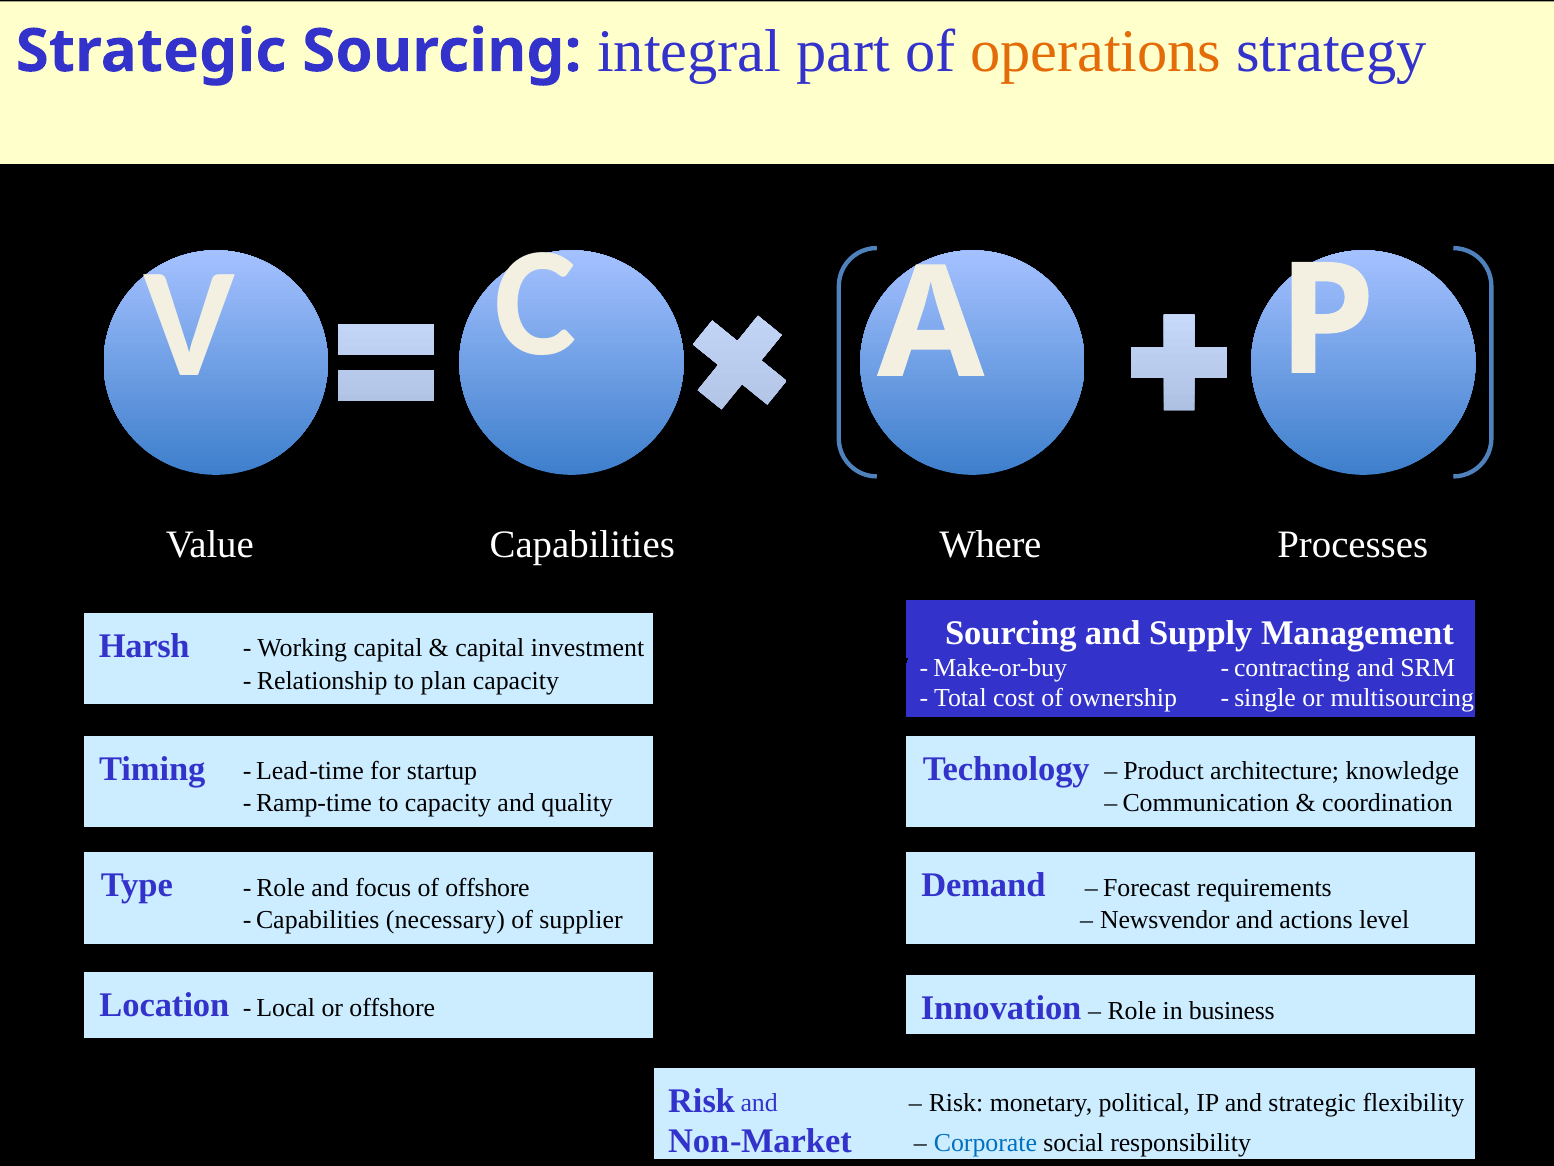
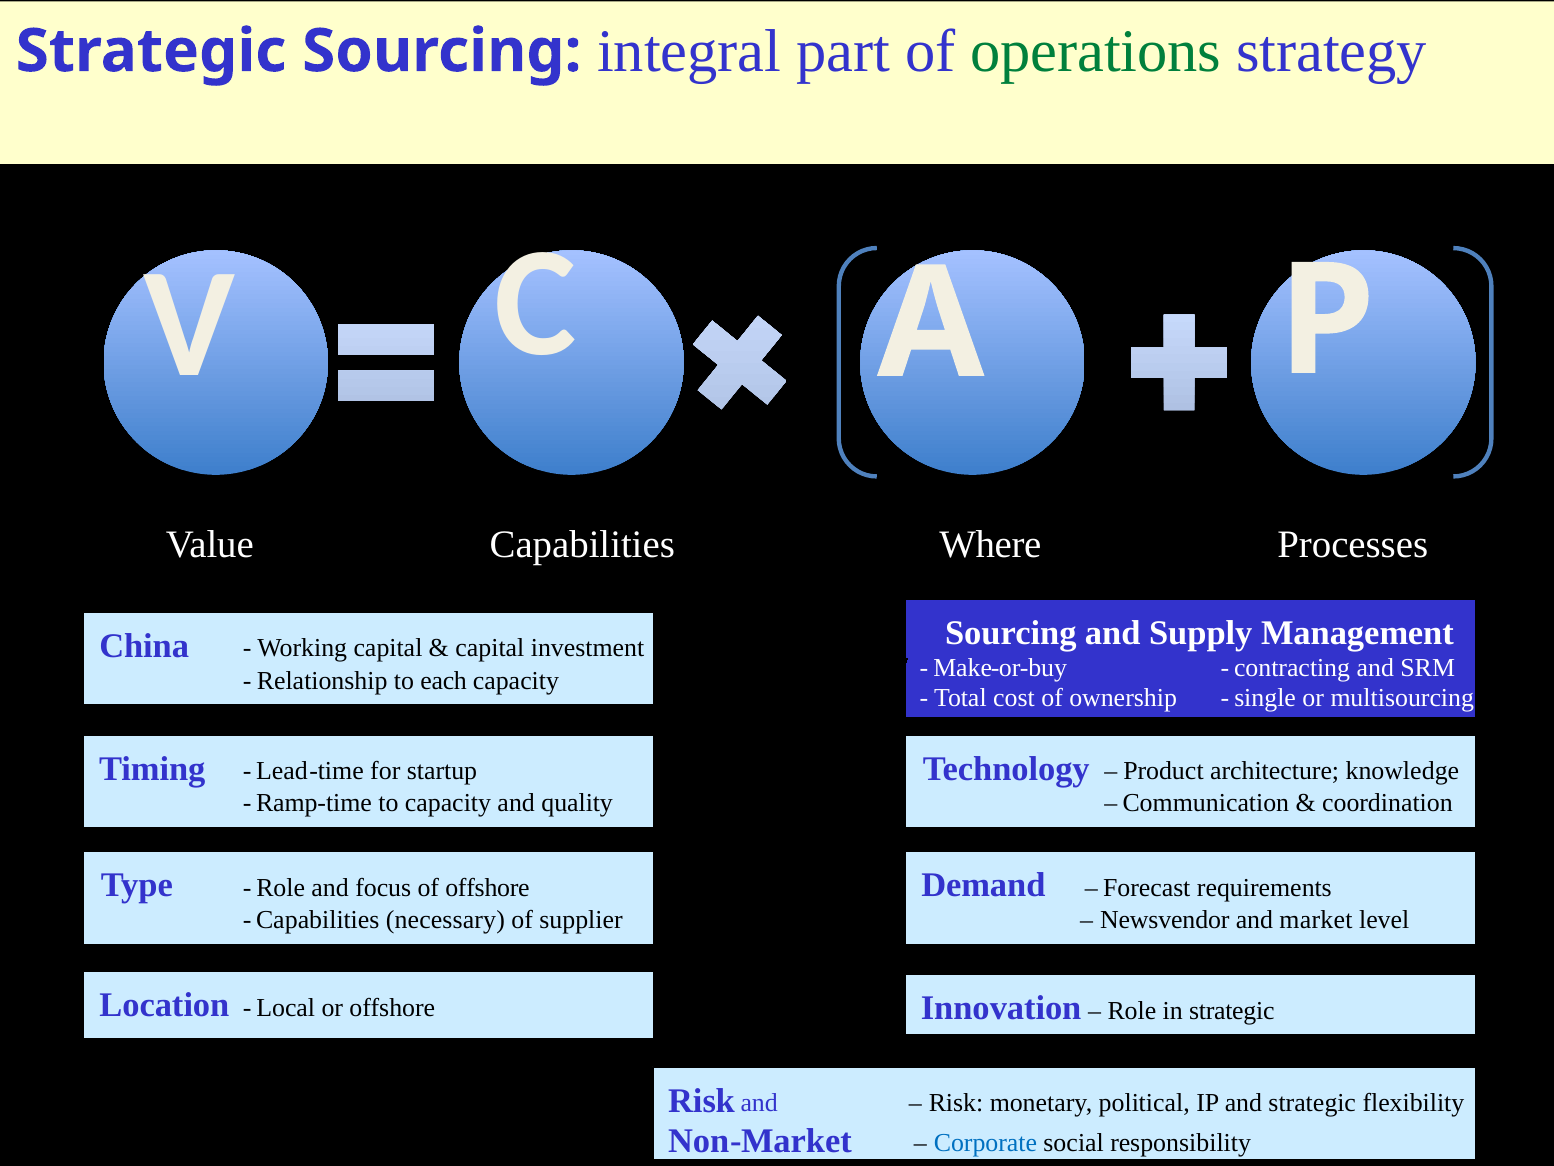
operations colour: orange -> green (1096, 51)
Harsh: Harsh -> China (144, 646)
plan: plan -> each (444, 680)
actions: actions -> market (1316, 919)
in business: business -> strategic (1232, 1010)
